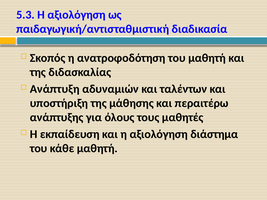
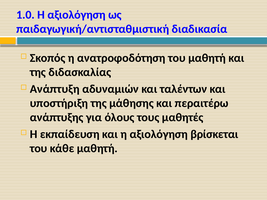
5.3: 5.3 -> 1.0 (25, 15)
διάστημα: διάστημα -> βρίσκεται (214, 134)
